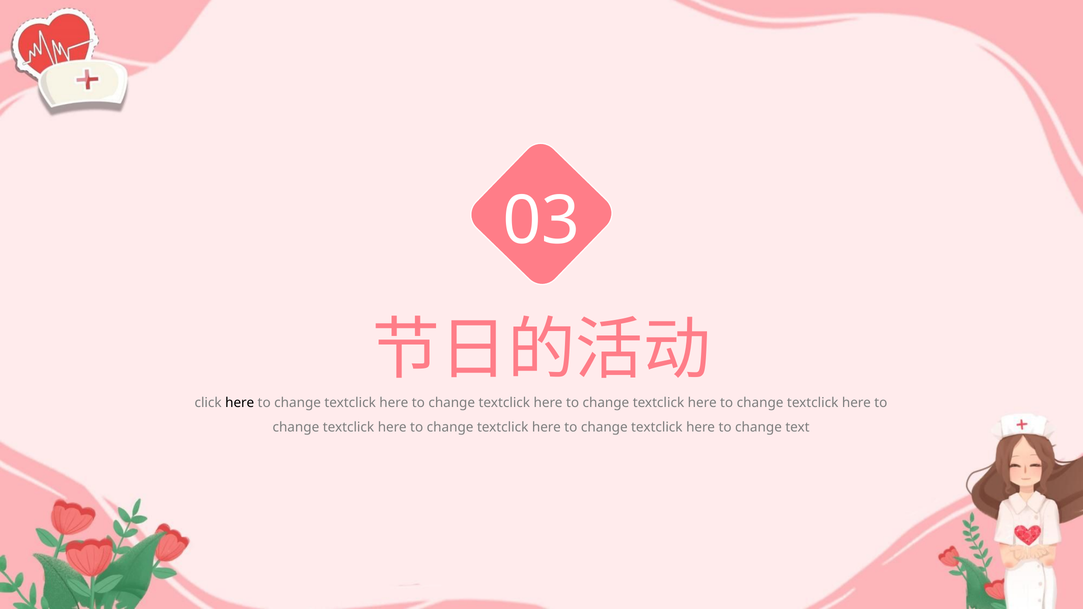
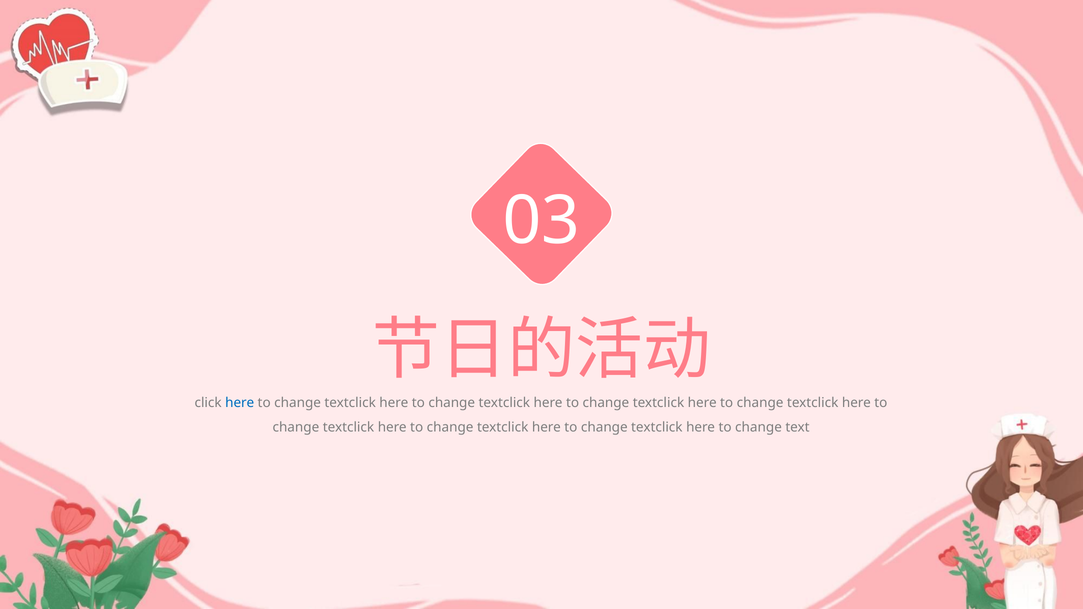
here colour: black -> blue (240, 403)
